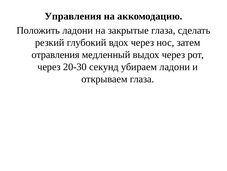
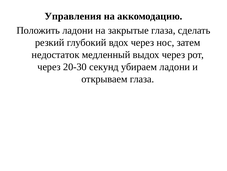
отравления: отравления -> недостаток (56, 55)
